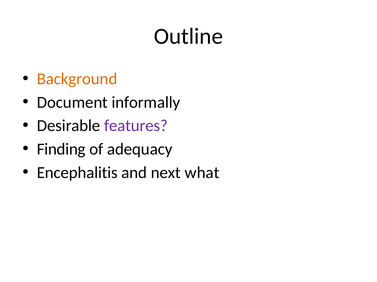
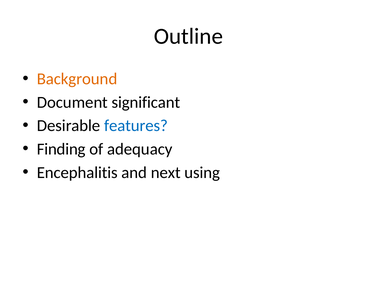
informally: informally -> significant (146, 103)
features colour: purple -> blue (136, 126)
what: what -> using (202, 173)
